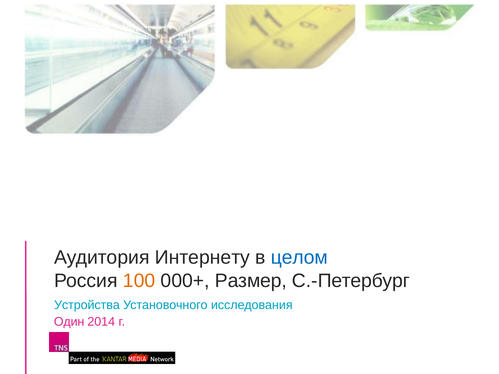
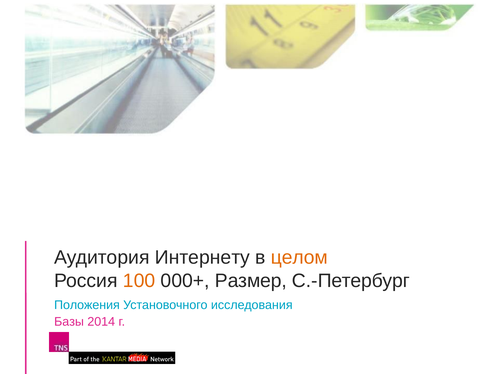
целом colour: blue -> orange (299, 258)
Устройства: Устройства -> Положения (87, 305)
Один: Один -> Базы (69, 322)
